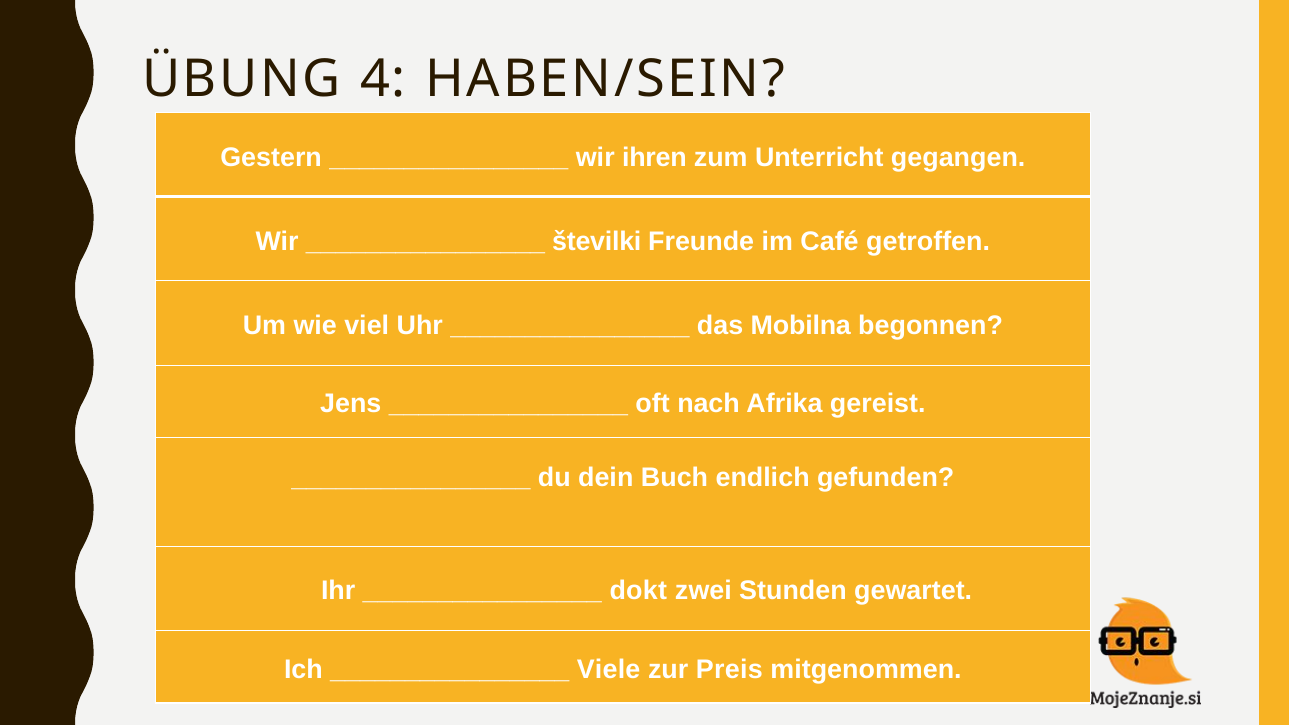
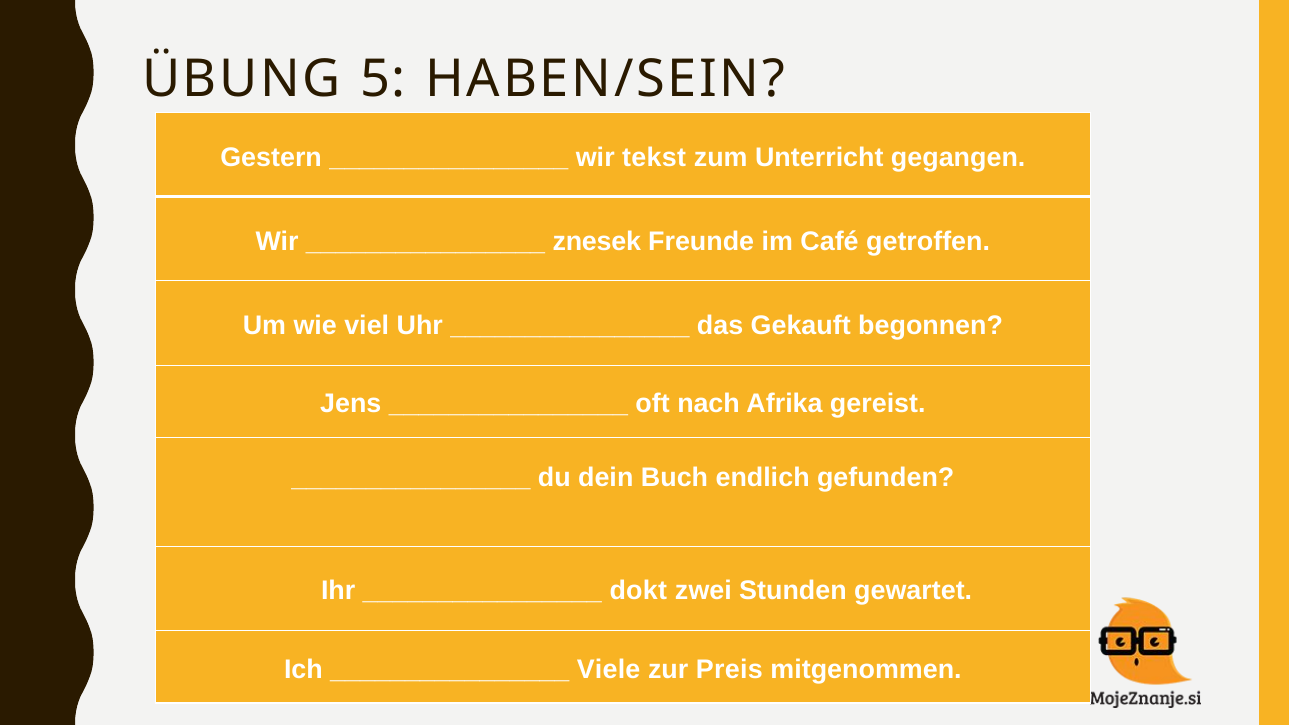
4: 4 -> 5 (383, 79)
ihren: ihren -> tekst (654, 157)
številki: številki -> znesek (597, 242)
Mobilna: Mobilna -> Gekauft (801, 326)
